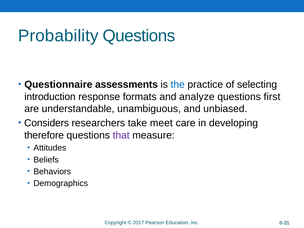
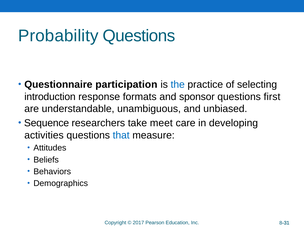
assessments: assessments -> participation (126, 85)
analyze: analyze -> sponsor (197, 97)
Considers: Considers -> Sequence (47, 123)
therefore: therefore -> activities (44, 135)
that colour: purple -> blue (121, 135)
